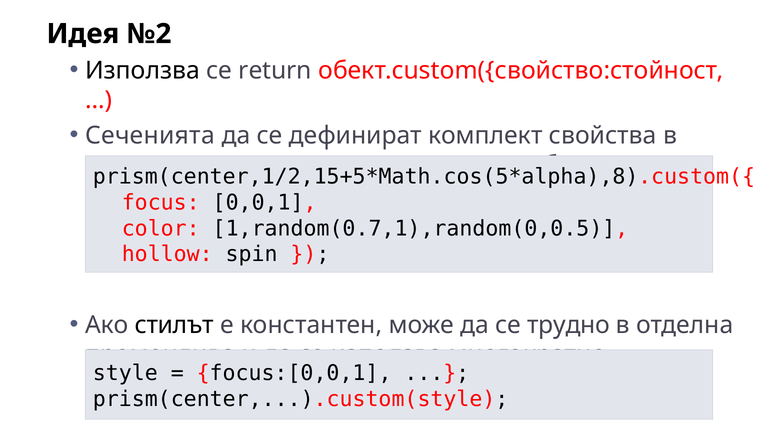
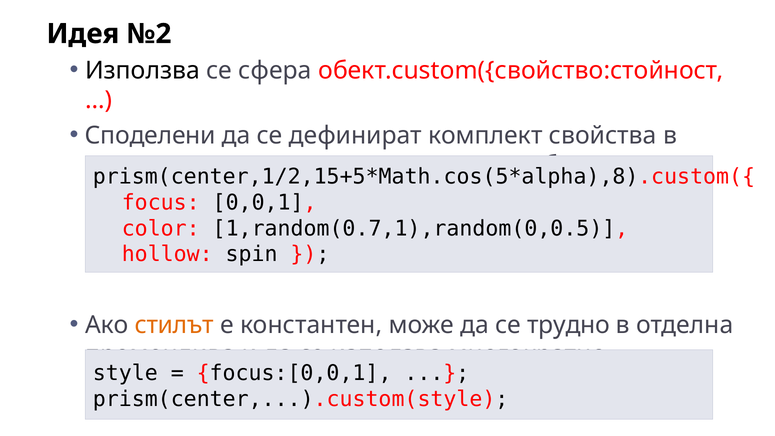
return: return -> сфера (275, 71)
Сеченията: Сеченията -> Споделени (150, 135)
стилът colour: black -> orange (174, 325)
